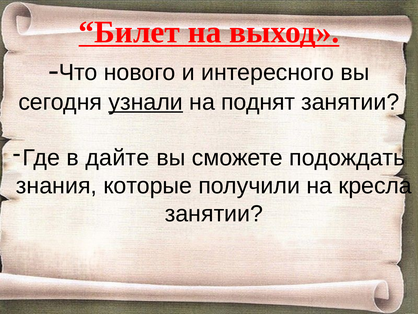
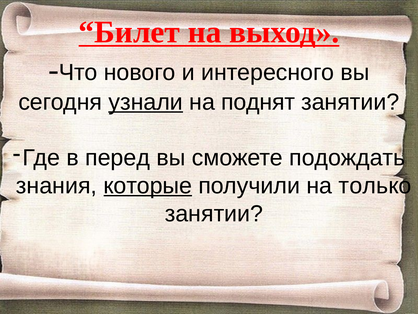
дайте: дайте -> перед (118, 158)
которые underline: none -> present (148, 185)
кресла: кресла -> только (375, 185)
